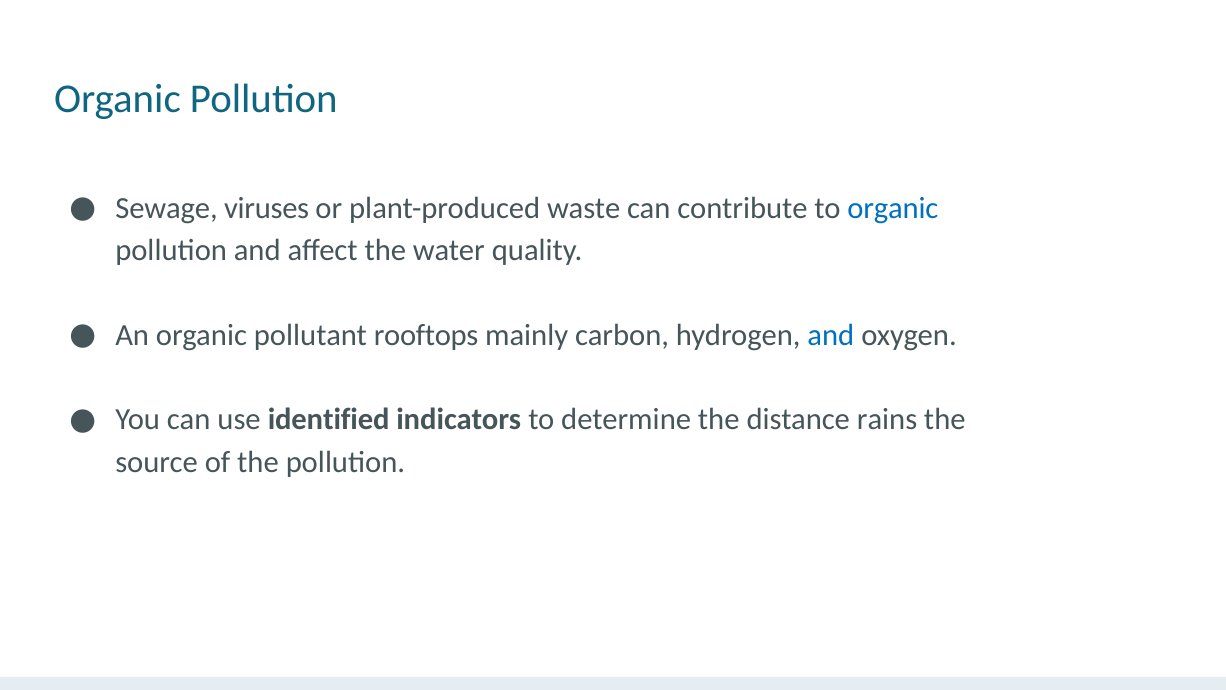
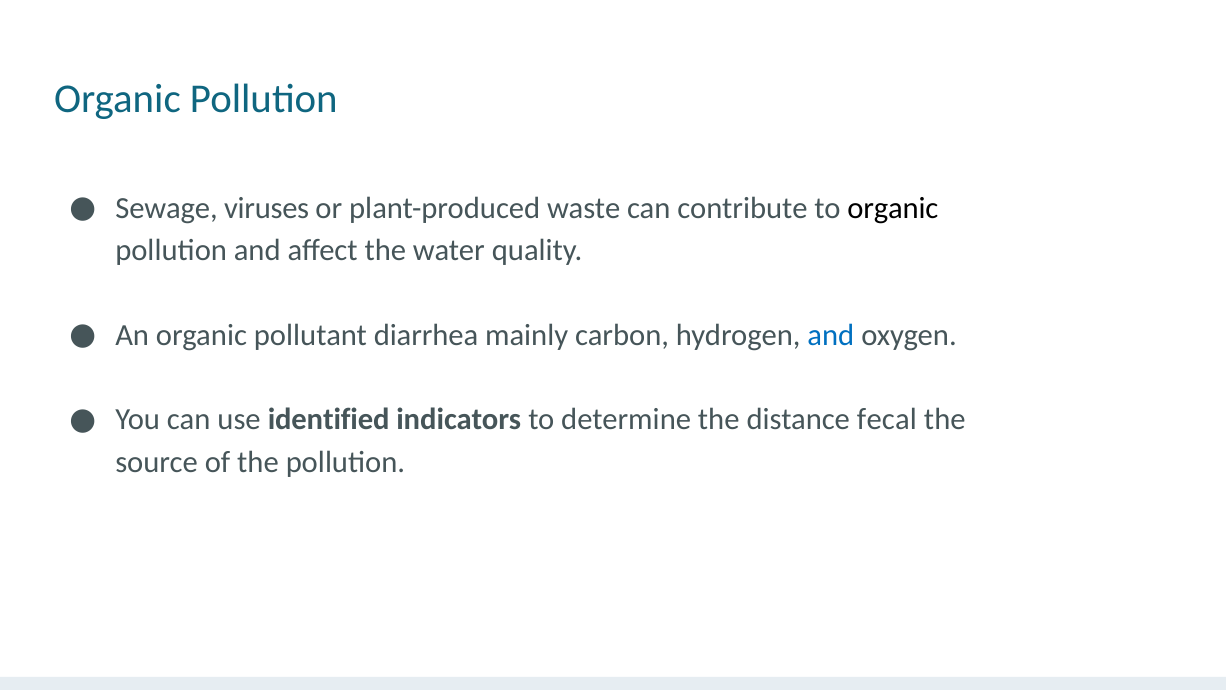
organic colour: blue -> black (893, 208)
rooftops: rooftops -> diarrhea (426, 335)
rains: rains -> fecal (887, 420)
